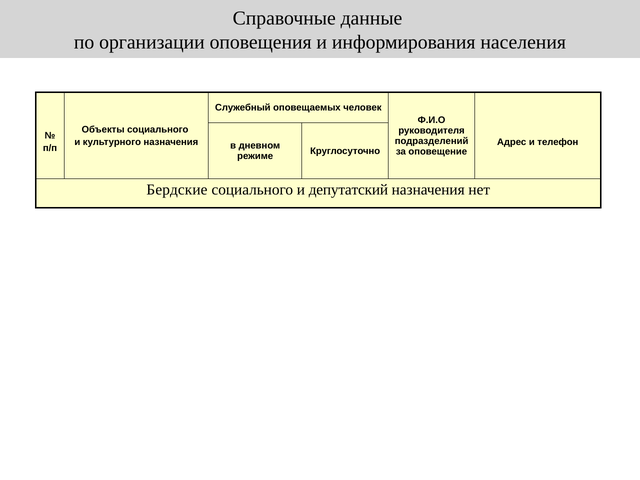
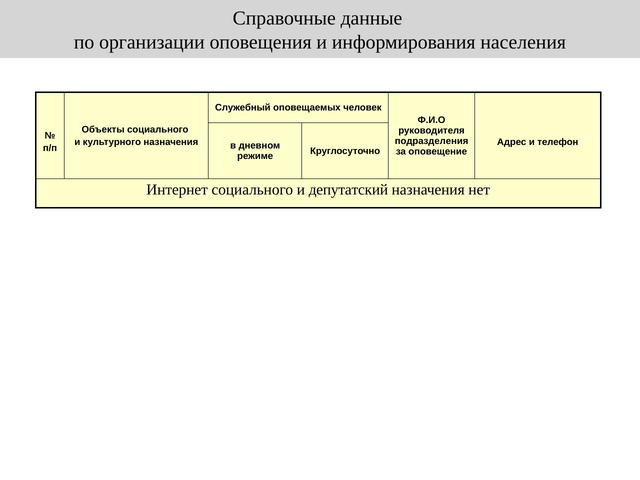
подразделений: подразделений -> подразделения (432, 141)
Бердские: Бердские -> Интернет (177, 190)
